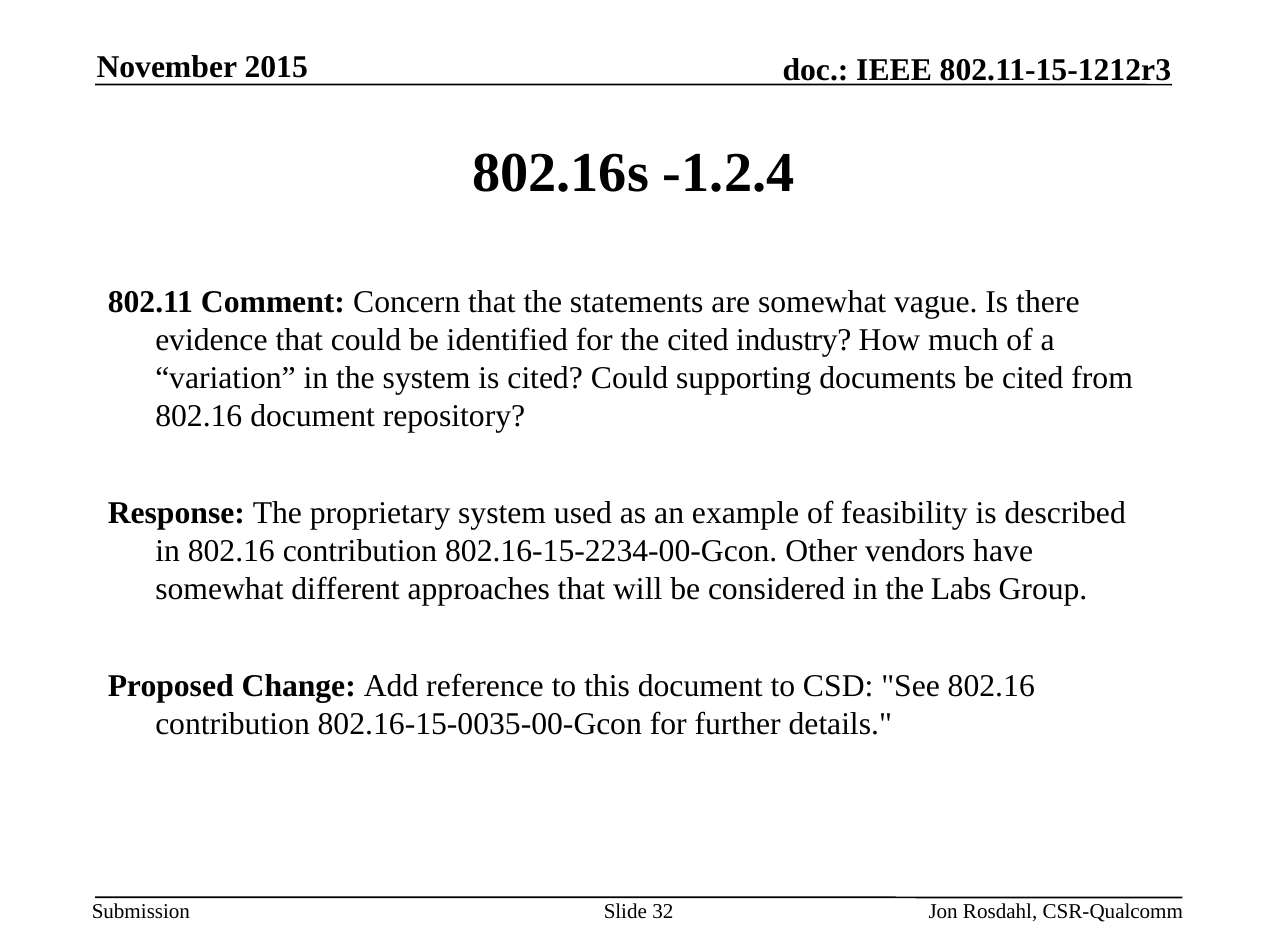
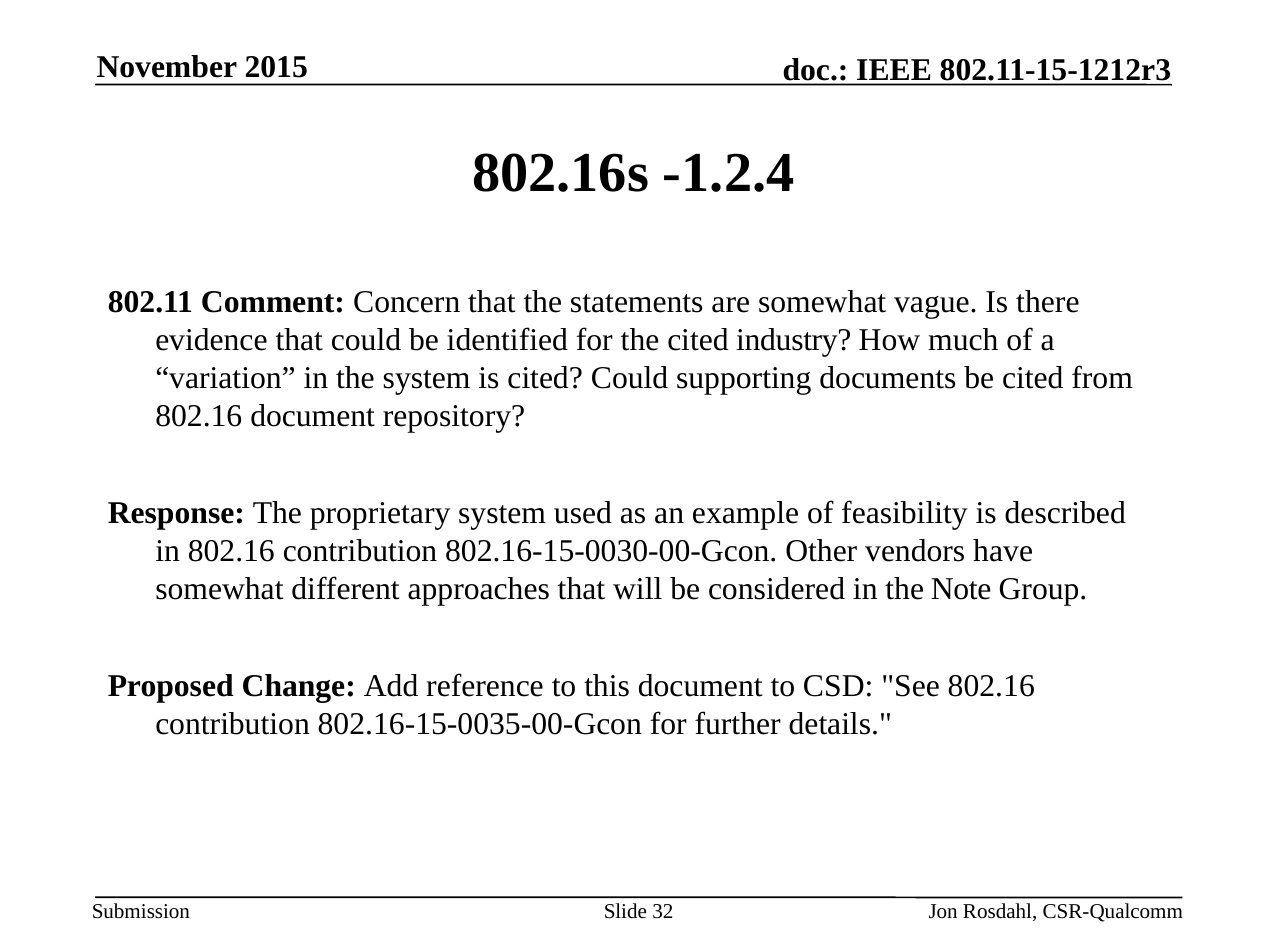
802.16-15-2234-00-Gcon: 802.16-15-2234-00-Gcon -> 802.16-15-0030-00-Gcon (611, 551)
Labs: Labs -> Note (961, 589)
